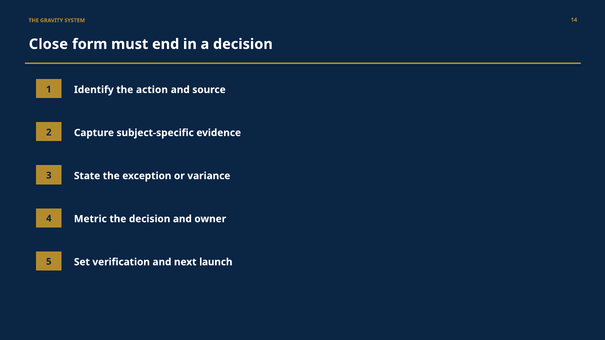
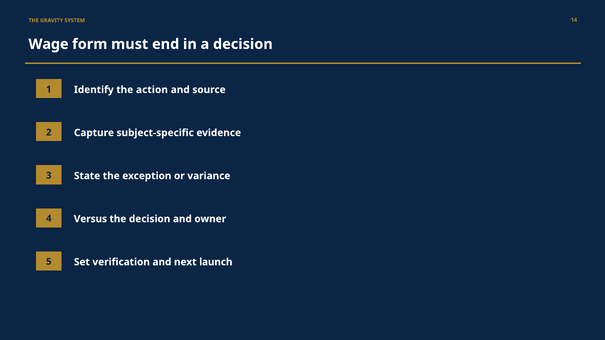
Close: Close -> Wage (49, 44)
Metric: Metric -> Versus (90, 219)
